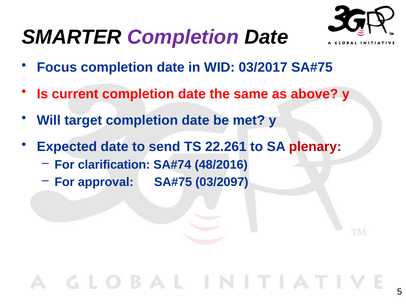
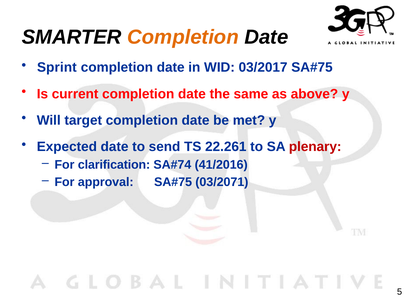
Completion colour: purple -> orange (183, 37)
Focus: Focus -> Sprint (57, 67)
48/2016: 48/2016 -> 41/2016 (221, 164)
03/2097: 03/2097 -> 03/2071 (222, 182)
